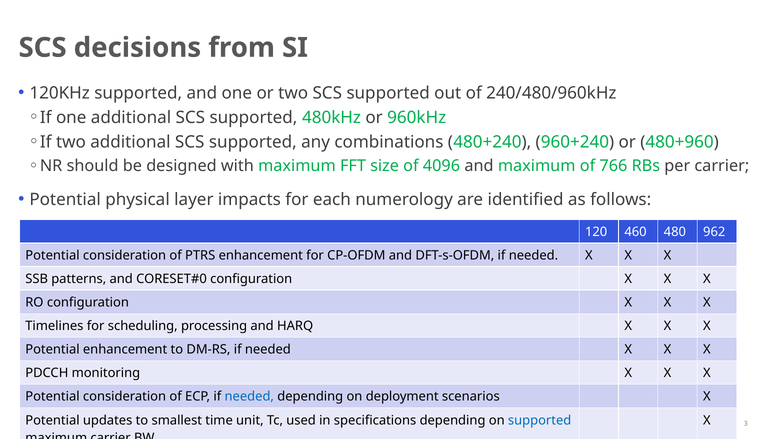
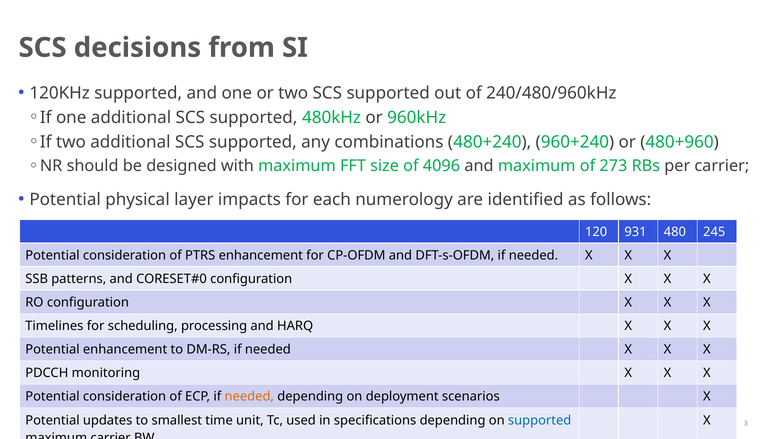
766: 766 -> 273 (613, 166)
460: 460 -> 931 (636, 232)
962: 962 -> 245 (714, 232)
needed colour: blue -> orange (249, 396)
